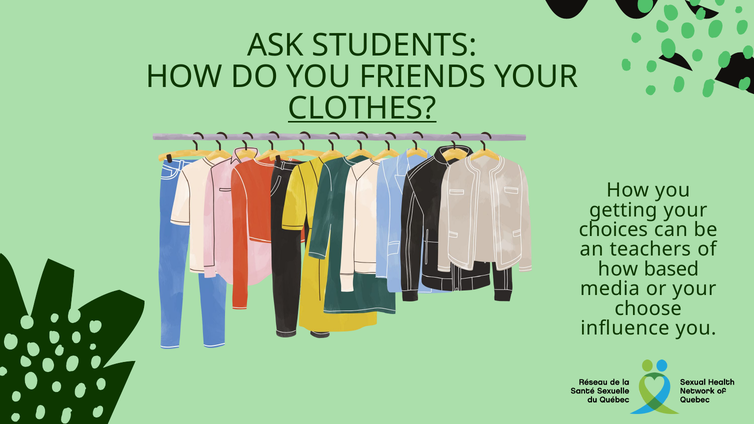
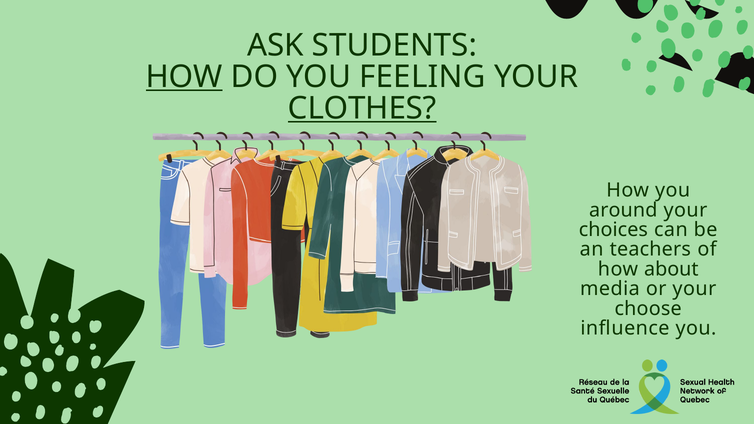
HOW underline: none -> present (184, 77)
FRIENDS: FRIENDS -> FEELING (422, 77)
getting: getting -> around (623, 210)
based: based -> about (671, 269)
